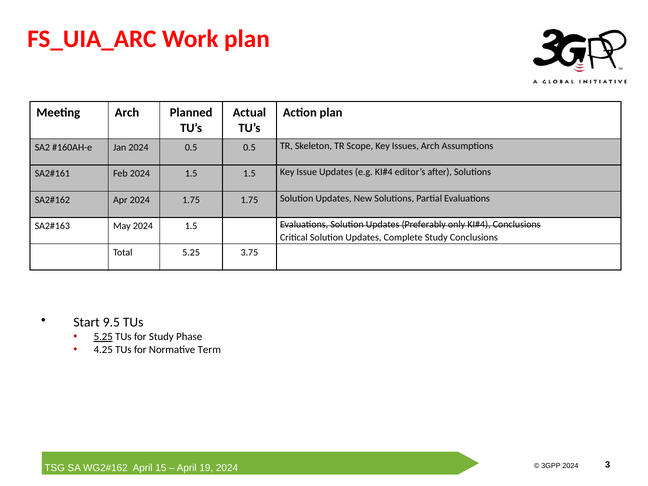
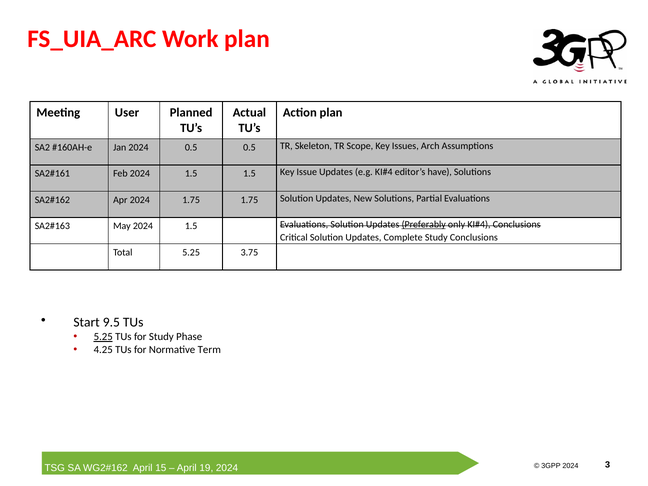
Meeting Arch: Arch -> User (127, 113)
after: after -> have (440, 172)
Preferably underline: none -> present (424, 225)
